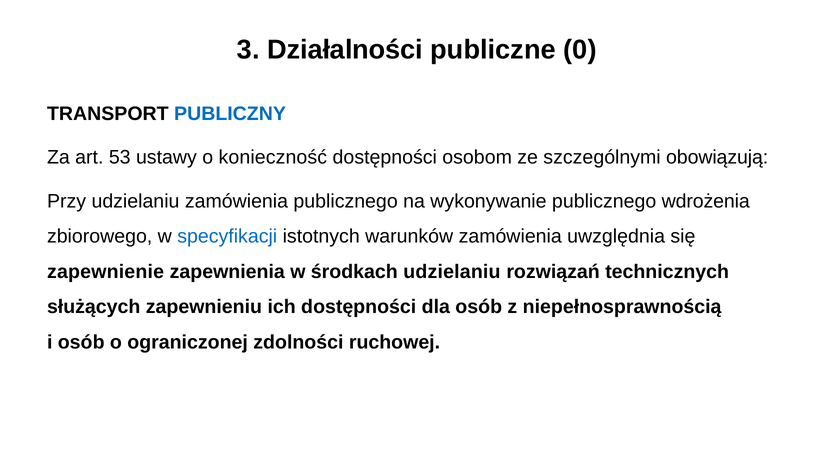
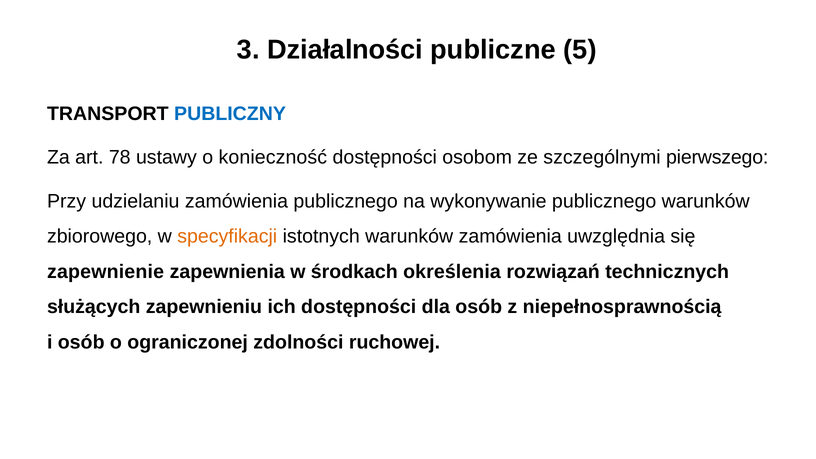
0: 0 -> 5 (580, 50)
53: 53 -> 78 (120, 157)
obowiązują: obowiązują -> pierwszego (717, 157)
publicznego wdrożenia: wdrożenia -> warunków (706, 201)
specyfikacji colour: blue -> orange (227, 236)
środkach udzielaniu: udzielaniu -> określenia (452, 272)
